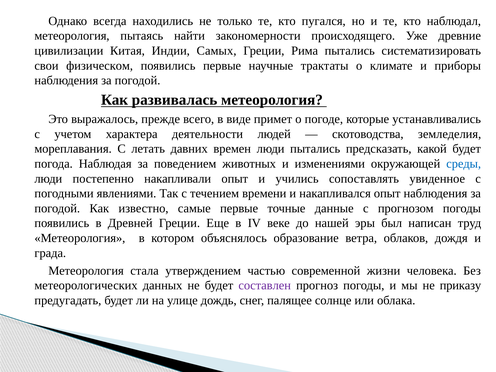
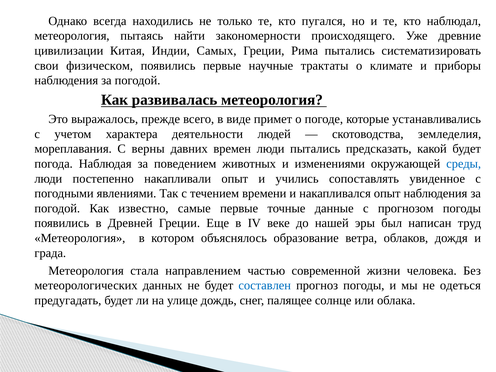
летать: летать -> верны (148, 149)
утверждением: утверждением -> направлением (203, 271)
составлен colour: purple -> blue (265, 286)
приказу: приказу -> одеться (460, 286)
